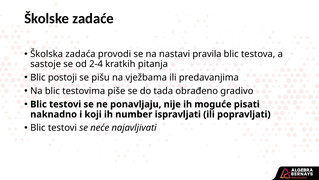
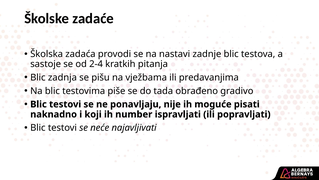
pravila: pravila -> zadnje (207, 54)
postoji: postoji -> zadnja (62, 77)
